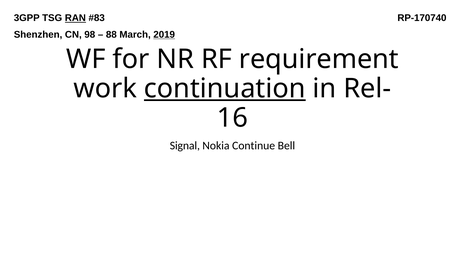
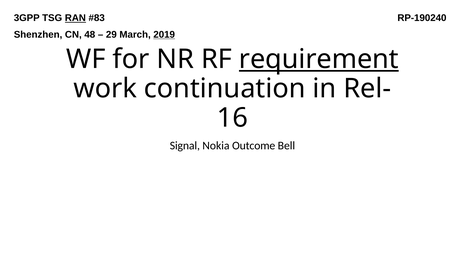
RP-170740: RP-170740 -> RP-190240 (422, 18)
98: 98 -> 48 (90, 35)
88: 88 -> 29 (111, 35)
requirement underline: none -> present (319, 59)
continuation underline: present -> none (225, 88)
Continue: Continue -> Outcome (254, 145)
